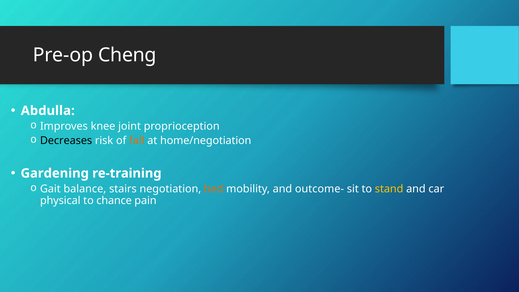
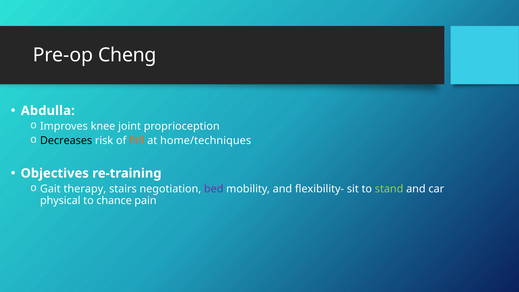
home/negotiation: home/negotiation -> home/techniques (206, 141)
Gardening: Gardening -> Objectives (55, 173)
balance: balance -> therapy (85, 189)
bed colour: orange -> purple (214, 189)
outcome-: outcome- -> flexibility- (319, 189)
stand colour: yellow -> light green (389, 189)
